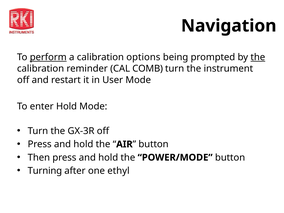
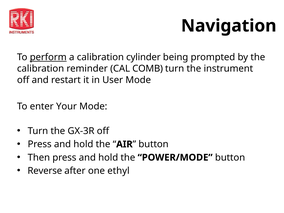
options: options -> cylinder (143, 57)
the underline: present -> none (258, 57)
enter Hold: Hold -> Your (67, 106)
Turning: Turning -> Reverse (45, 171)
